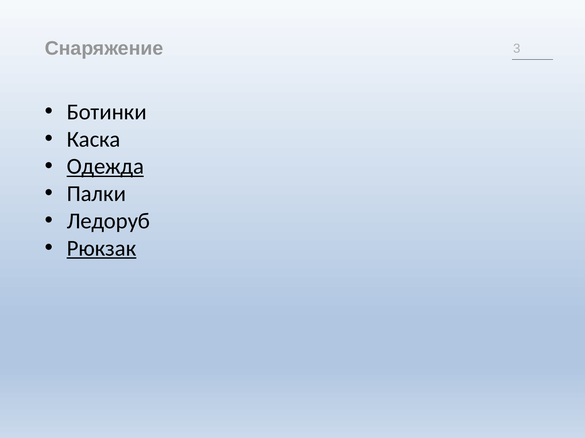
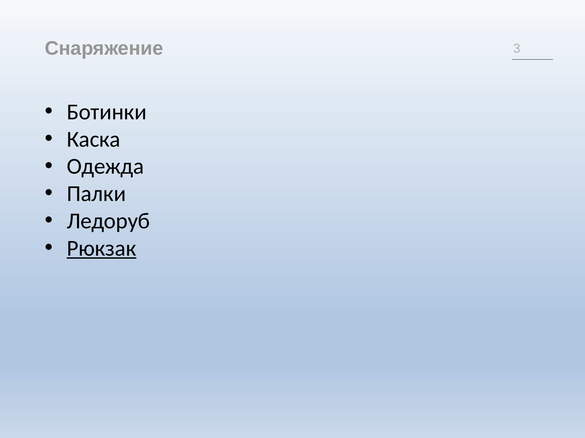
Одежда underline: present -> none (105, 167)
